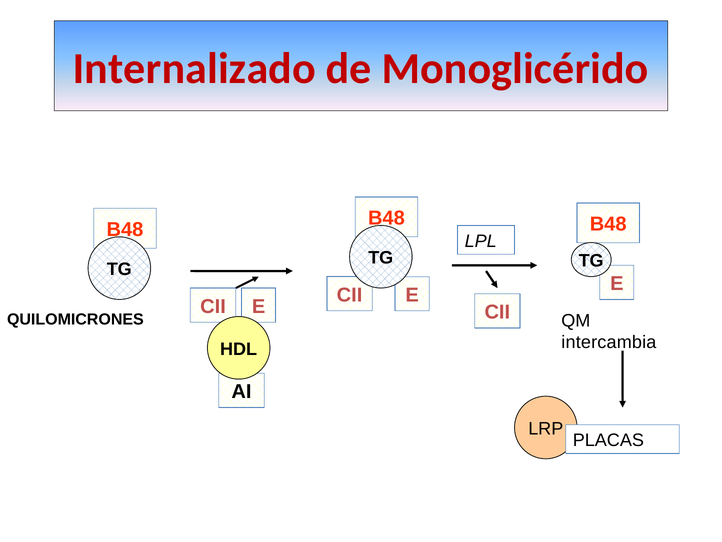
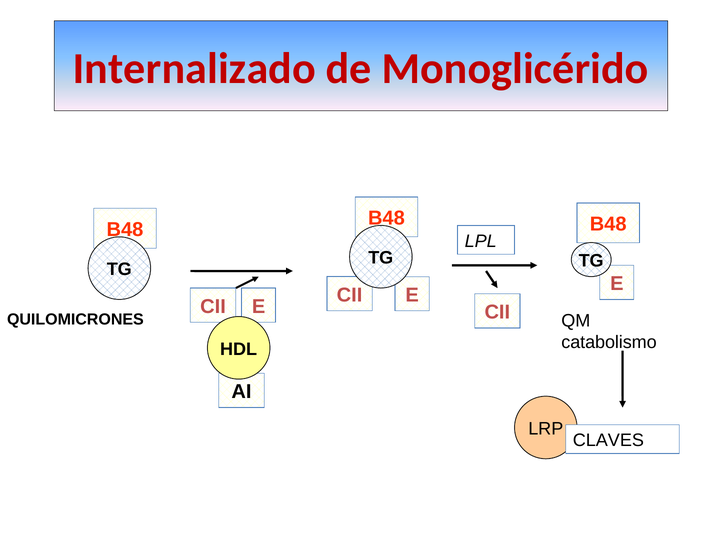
intercambia: intercambia -> catabolismo (609, 342)
PLACAS: PLACAS -> CLAVES (608, 440)
